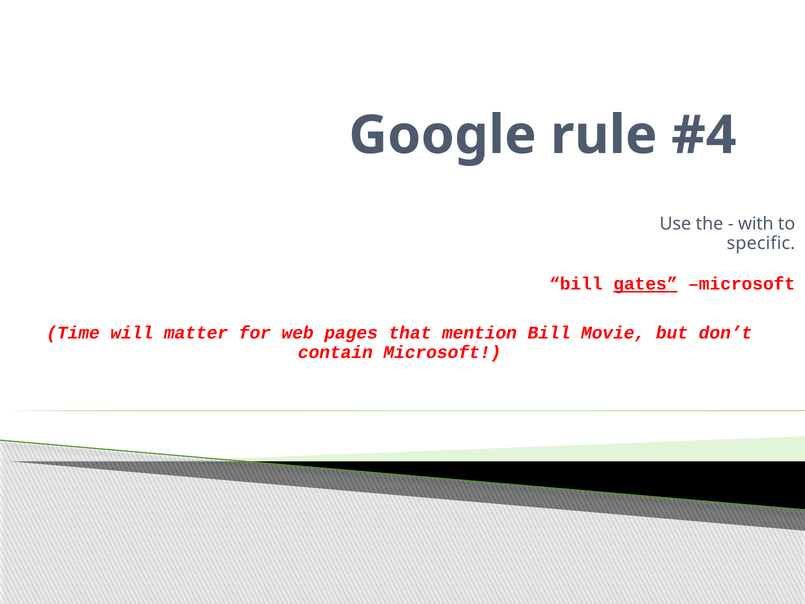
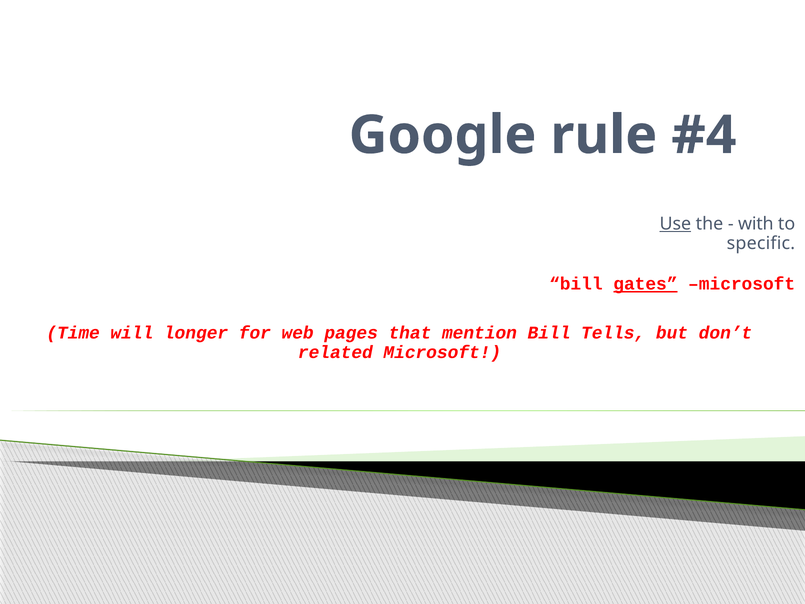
Use underline: none -> present (675, 224)
matter: matter -> longer (196, 333)
Movie: Movie -> Tells (613, 333)
contain: contain -> related (335, 352)
